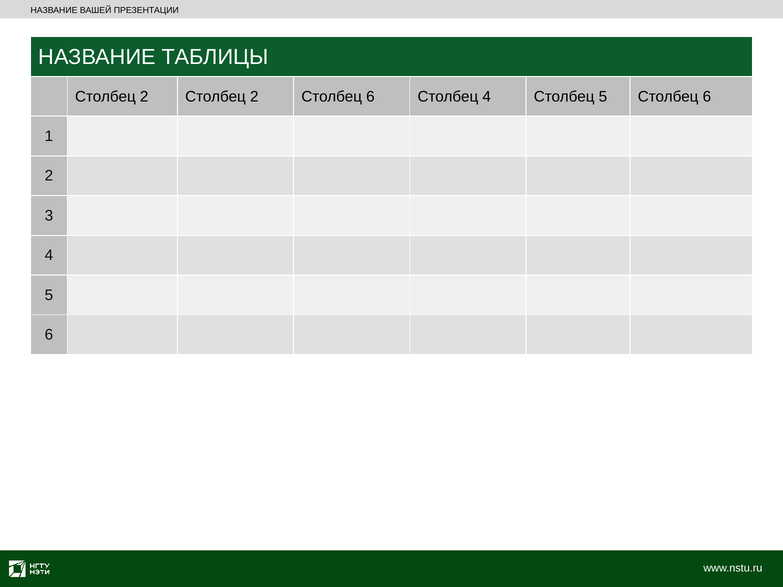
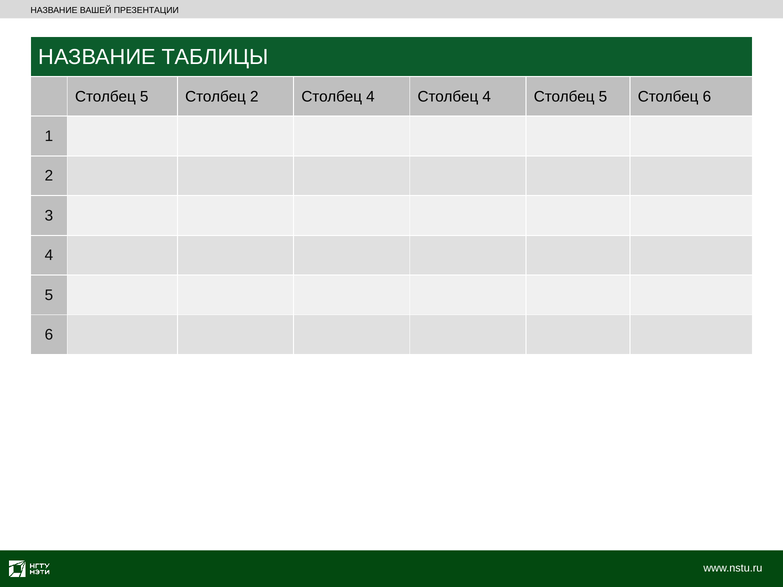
2: 2 -> 5 (144, 97)
2 Столбец 6: 6 -> 4 (370, 97)
